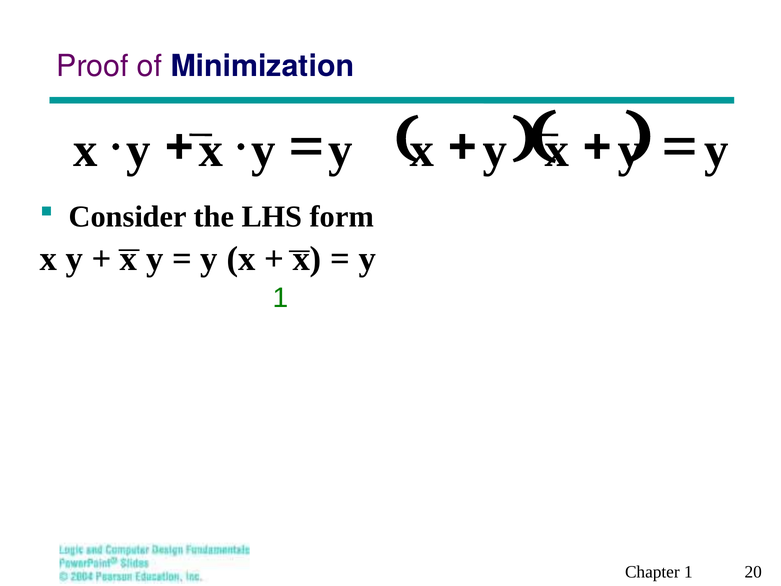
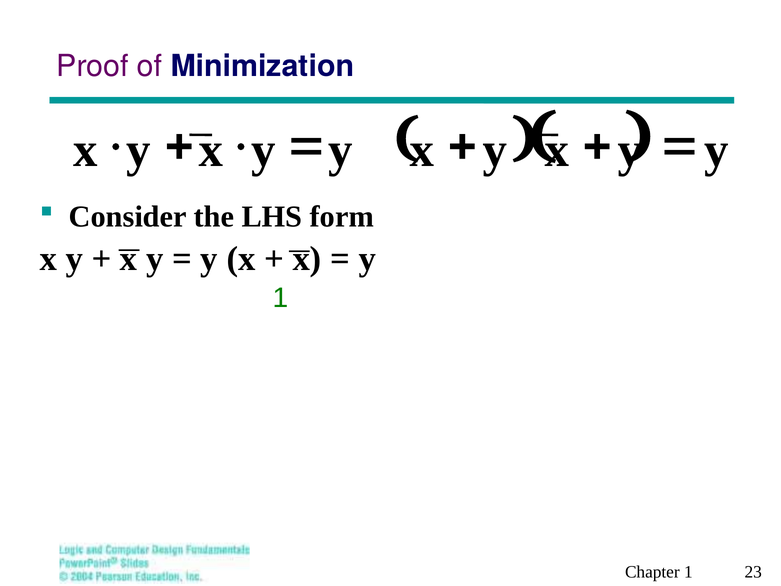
20: 20 -> 23 (753, 572)
